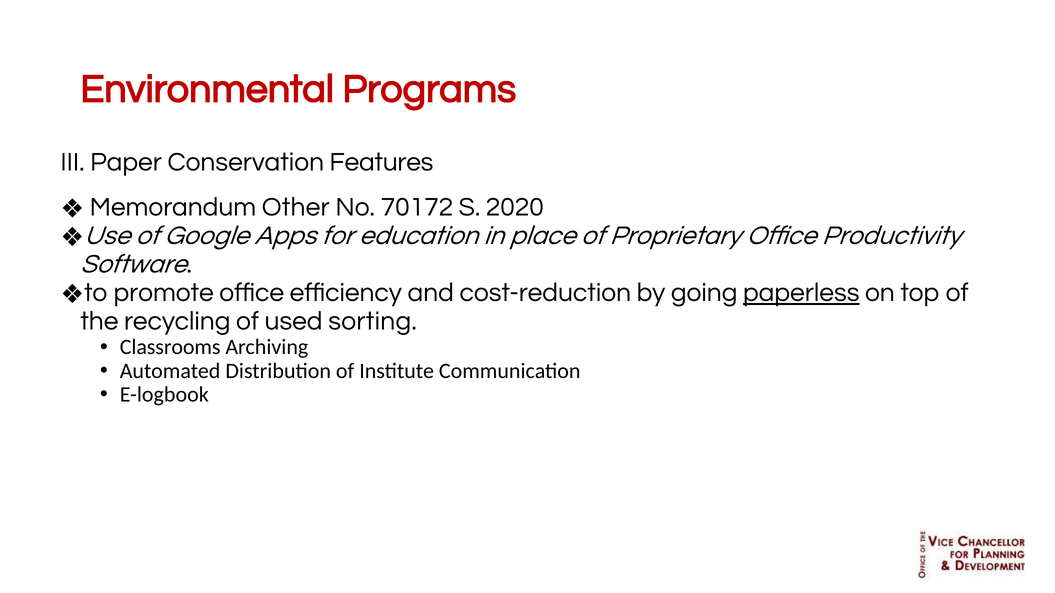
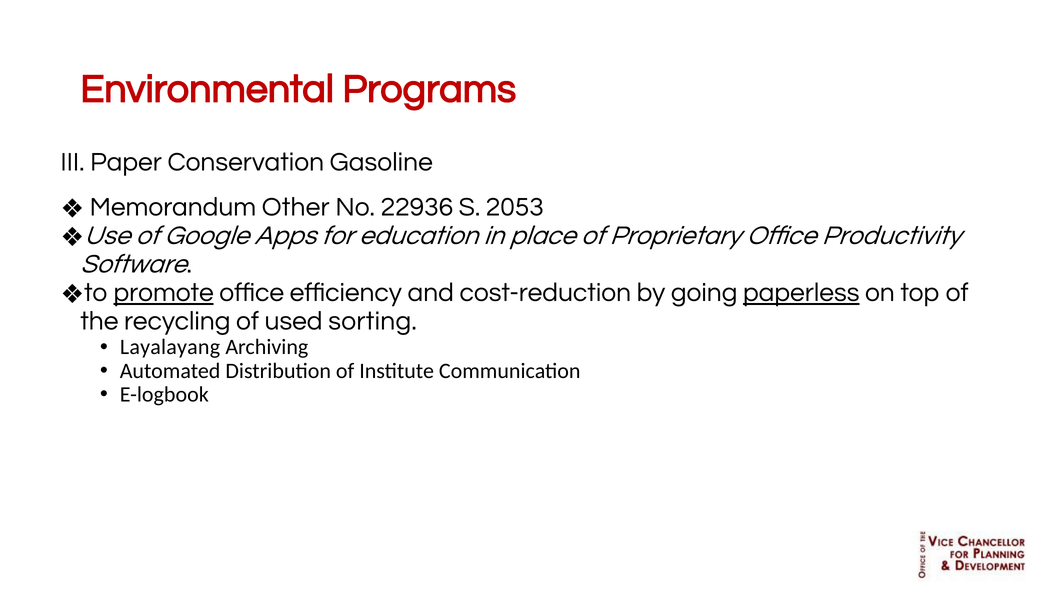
Features: Features -> Gasoline (381, 162)
70172: 70172 -> 22936 (417, 207)
2020: 2020 -> 2053 (515, 207)
promote underline: none -> present (164, 293)
Classrooms: Classrooms -> Layalayang (170, 347)
